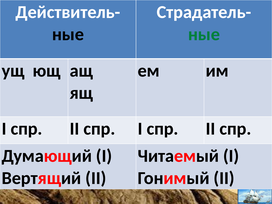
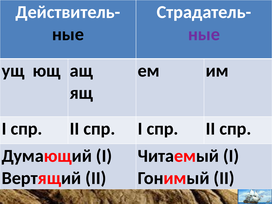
ные colour: green -> purple (204, 34)
